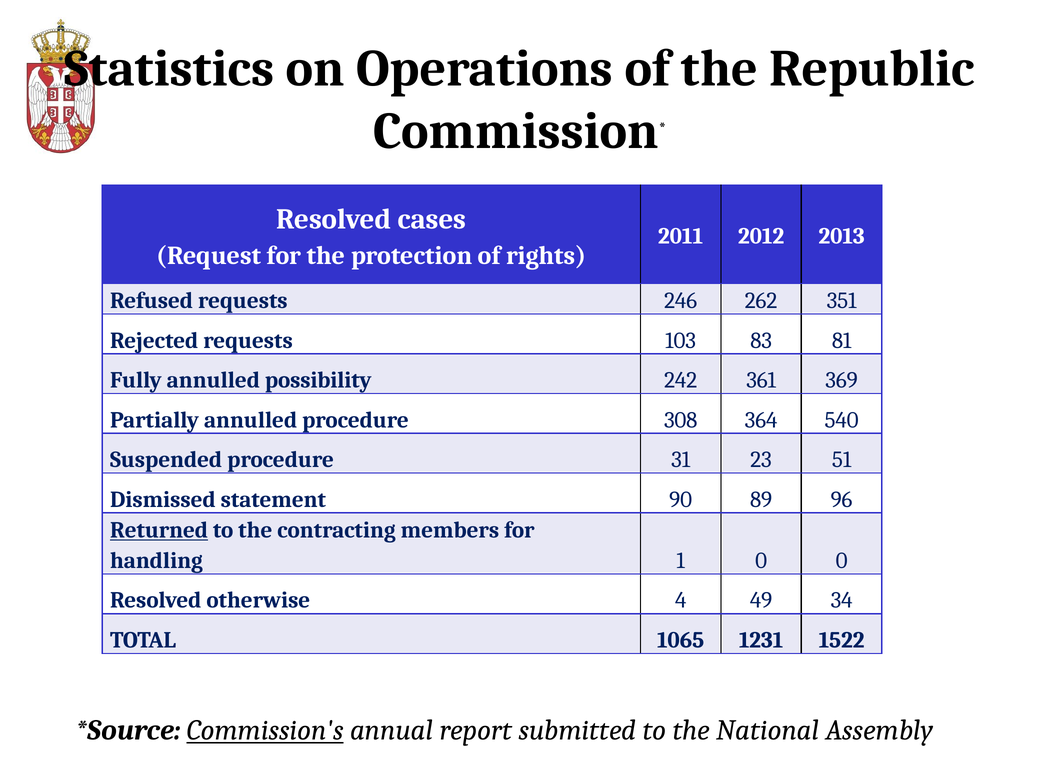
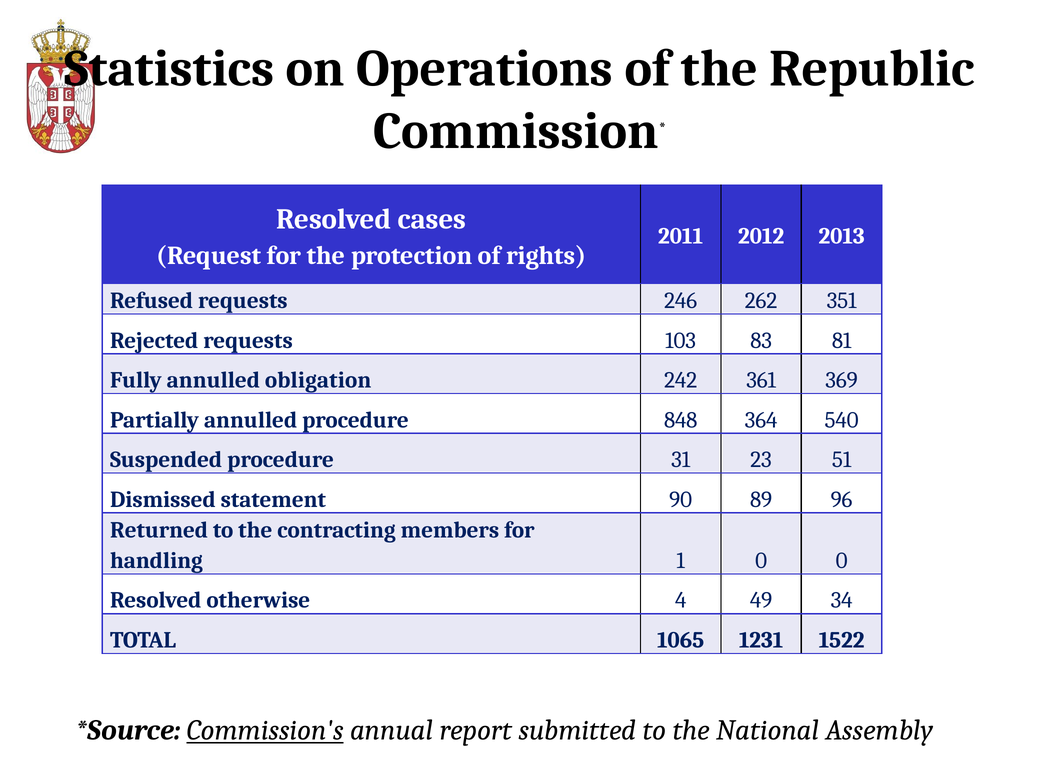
possibility: possibility -> obligation (318, 380)
308: 308 -> 848 (681, 420)
Returned underline: present -> none (159, 530)
